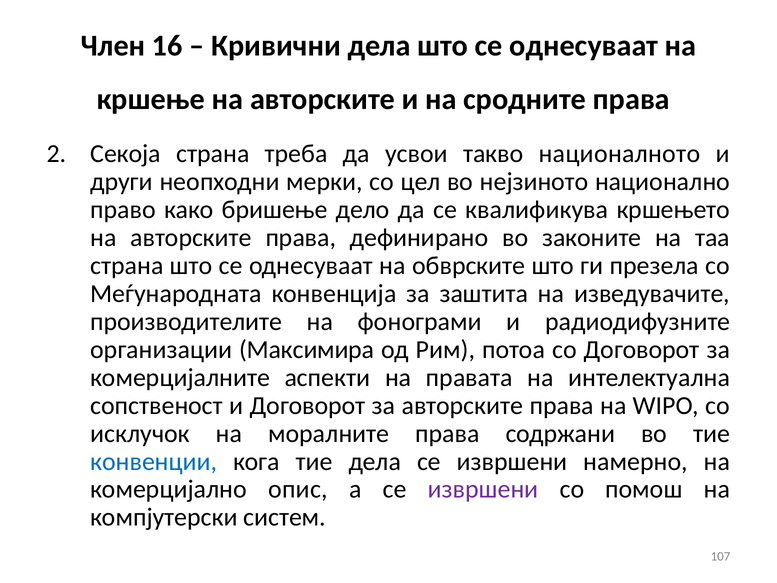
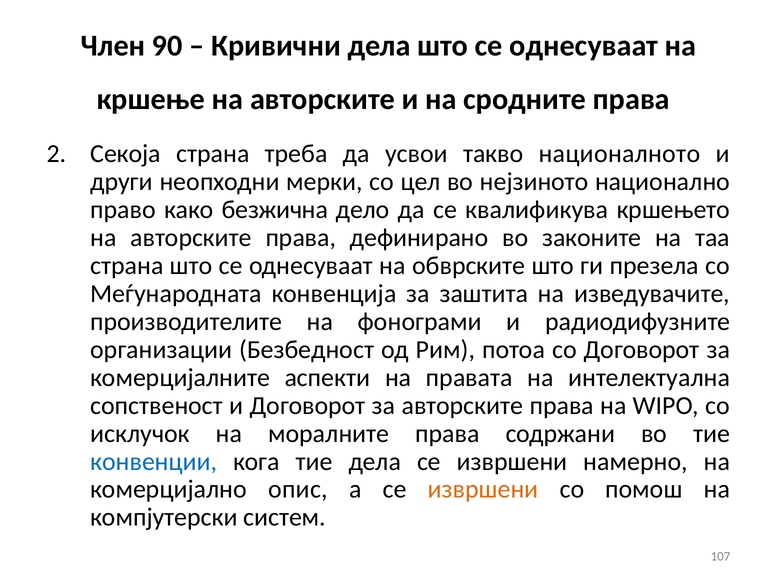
16: 16 -> 90 (167, 46)
бришење: бришење -> безжична (275, 210)
Максимира: Максимира -> Безбедност (307, 349)
извршени colour: purple -> orange (483, 489)
